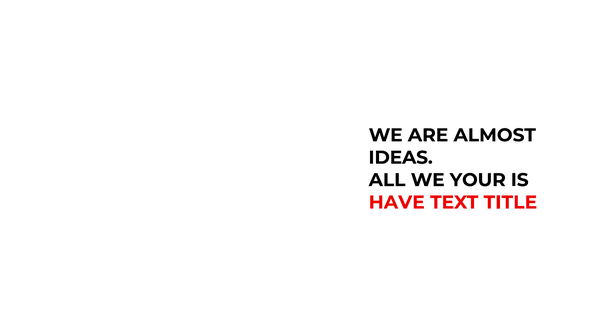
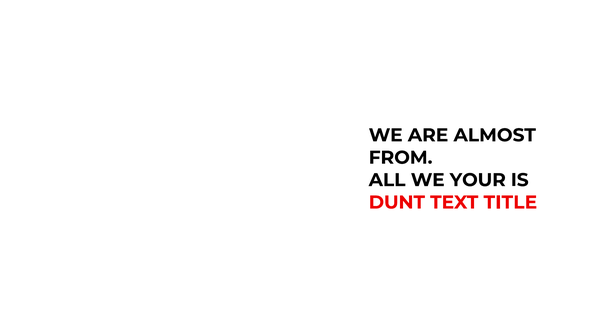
IDEAS: IDEAS -> FROM (401, 158)
HAVE: HAVE -> DUNT (397, 202)
